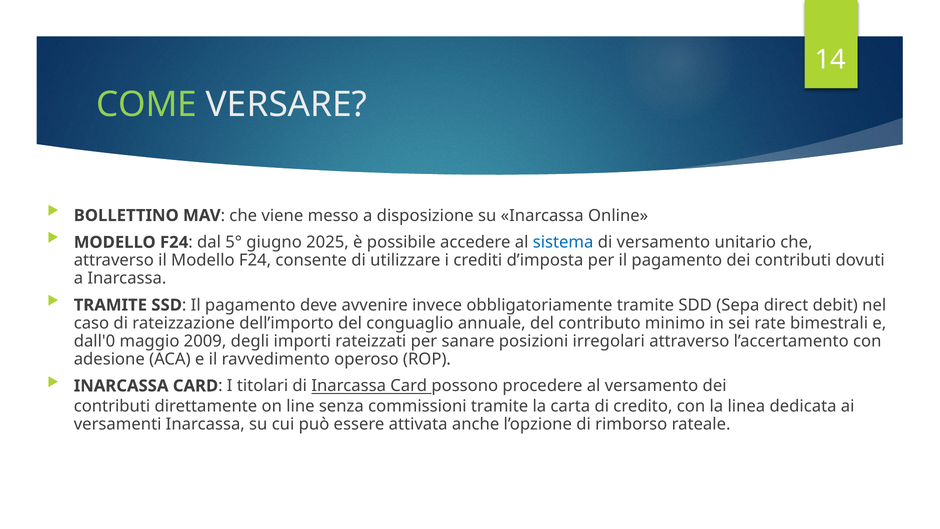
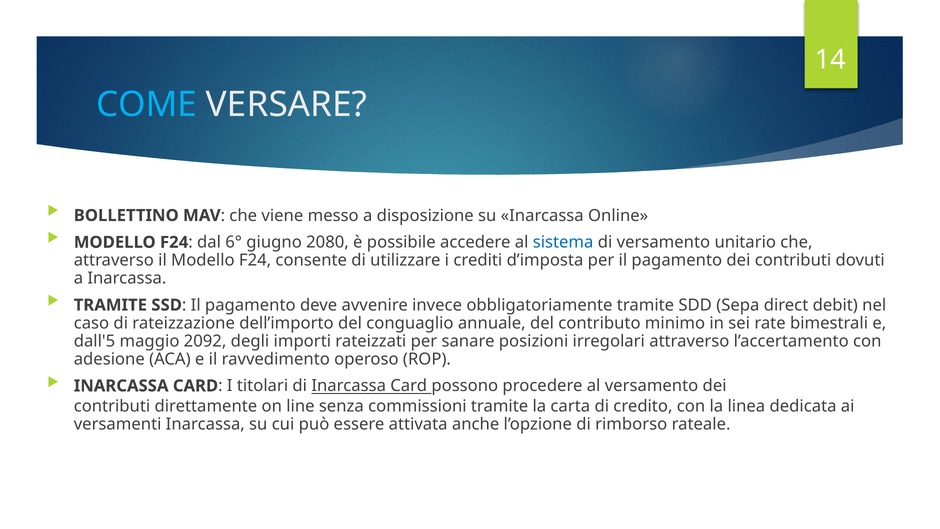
COME colour: light green -> light blue (147, 105)
5°: 5° -> 6° (234, 242)
2025: 2025 -> 2080 (328, 242)
dall'0: dall'0 -> dall'5 (95, 341)
2009: 2009 -> 2092 (205, 341)
